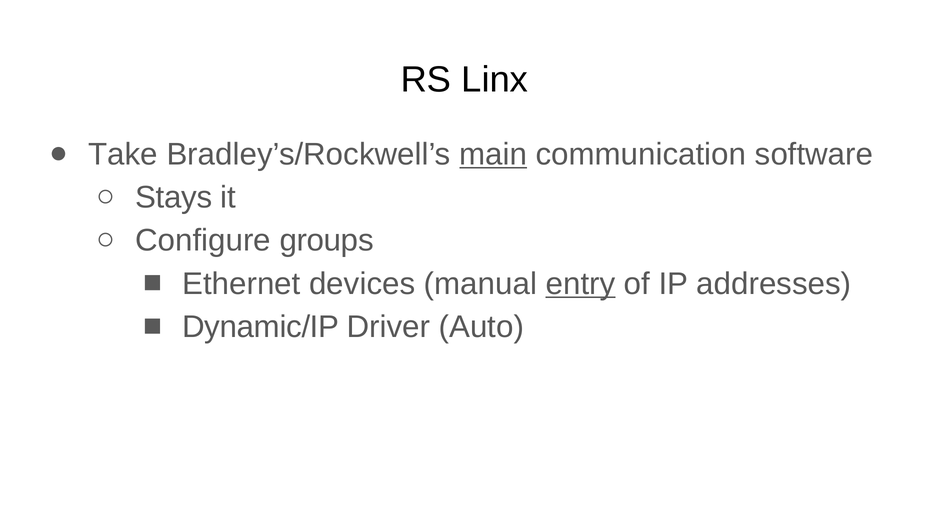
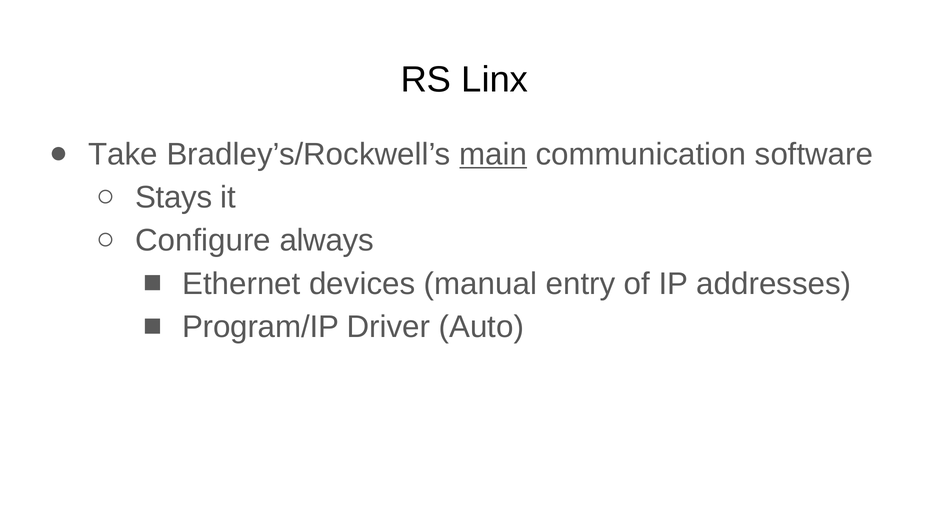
groups: groups -> always (327, 241)
entry underline: present -> none (580, 284)
Dynamic/IP: Dynamic/IP -> Program/IP (261, 327)
